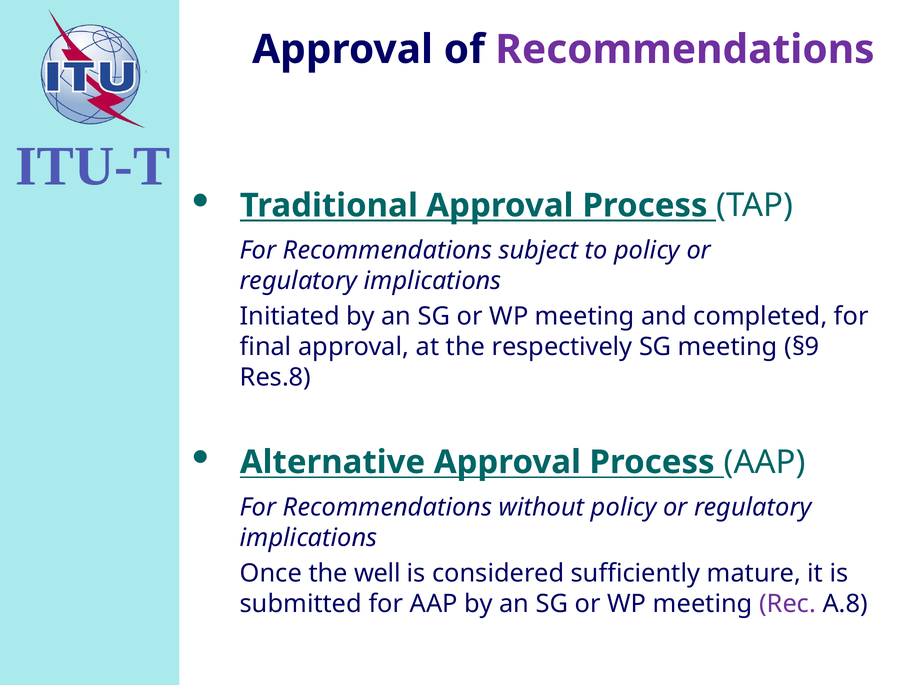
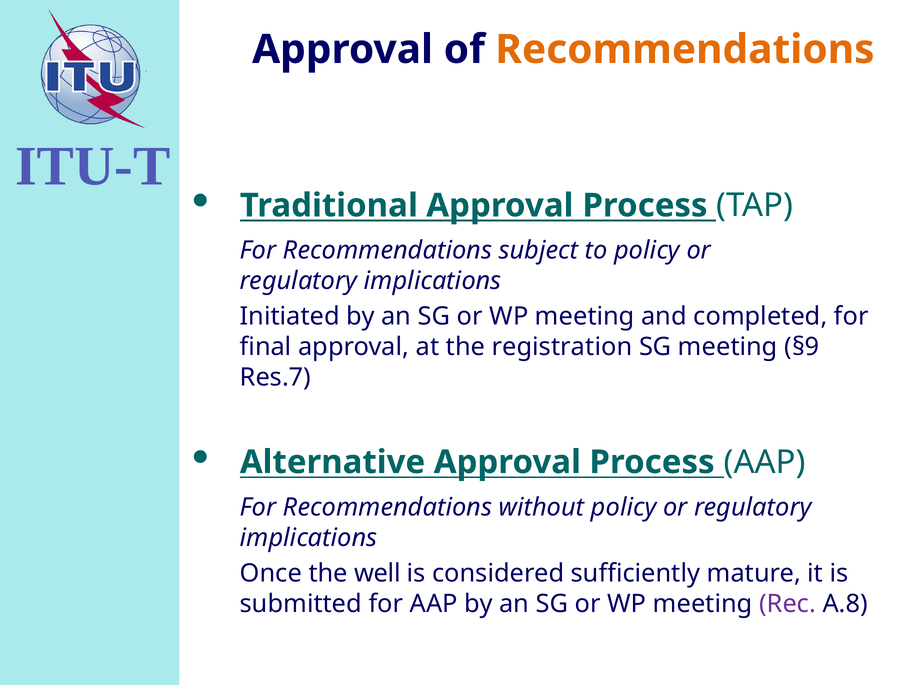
Recommendations colour: purple -> orange (685, 50)
respectively: respectively -> registration (562, 347)
Res.8: Res.8 -> Res.7 (275, 378)
